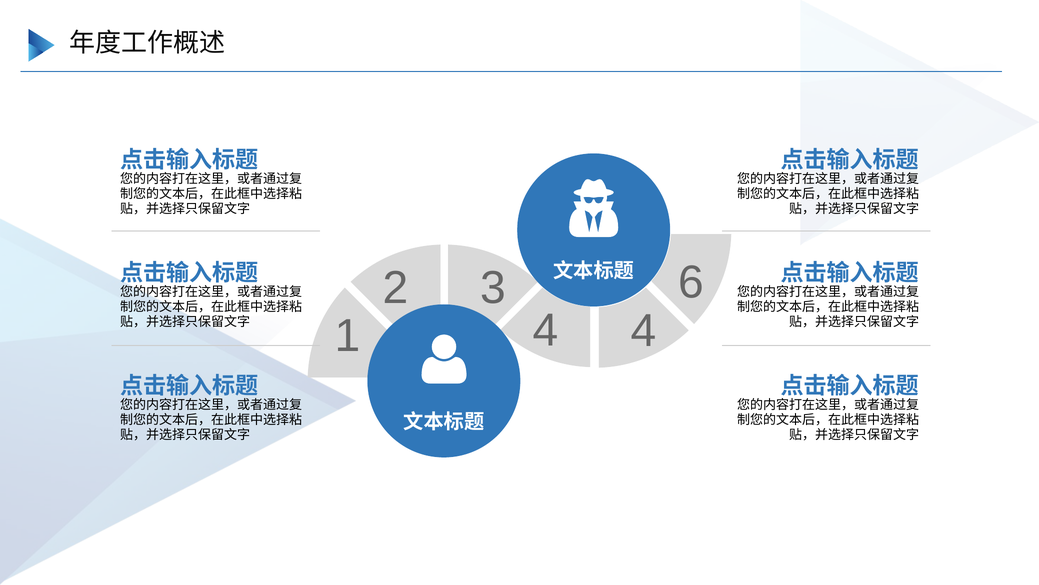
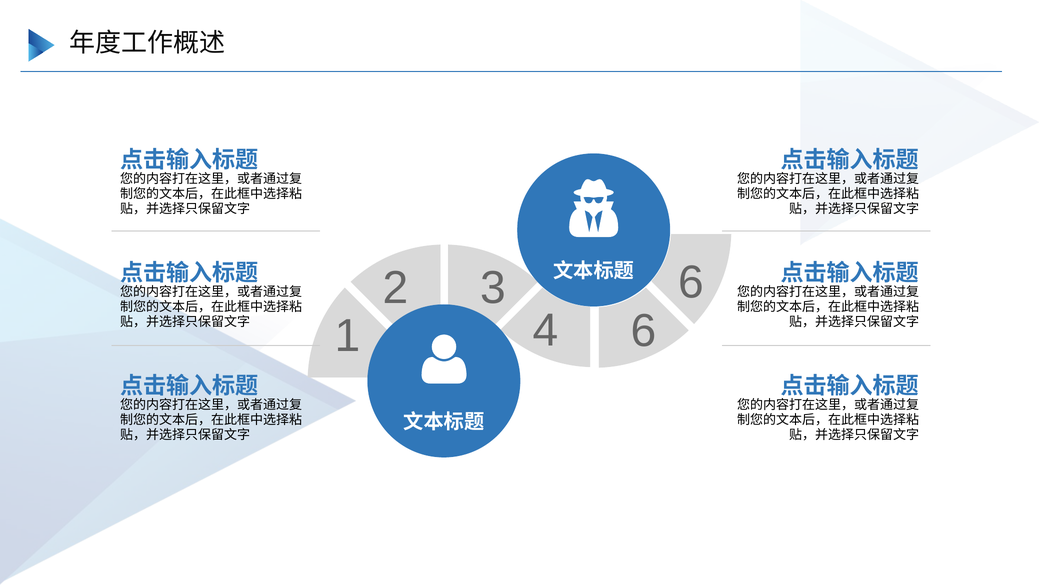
4 4: 4 -> 6 (644, 331)
